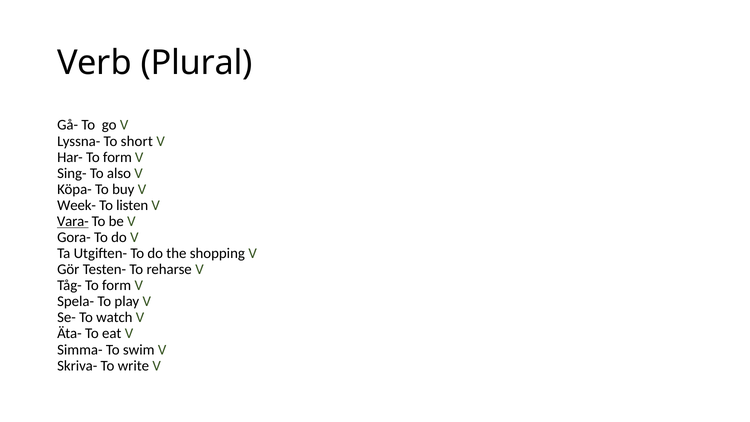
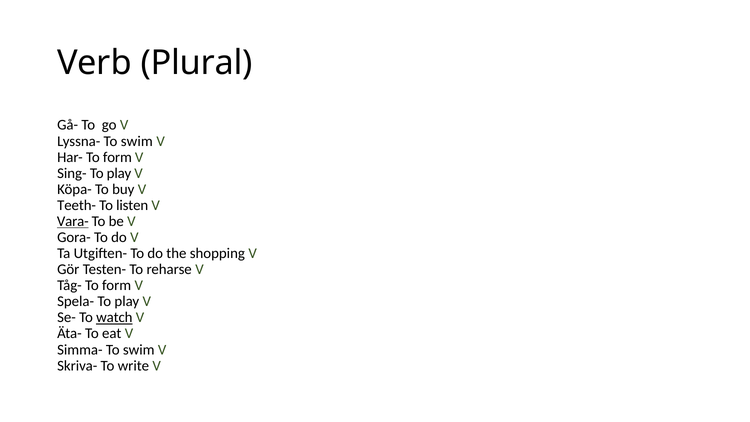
Lyssna- To short: short -> swim (137, 141)
Sing- To also: also -> play (119, 173)
Week-: Week- -> Teeth- (77, 205)
watch underline: none -> present (114, 317)
